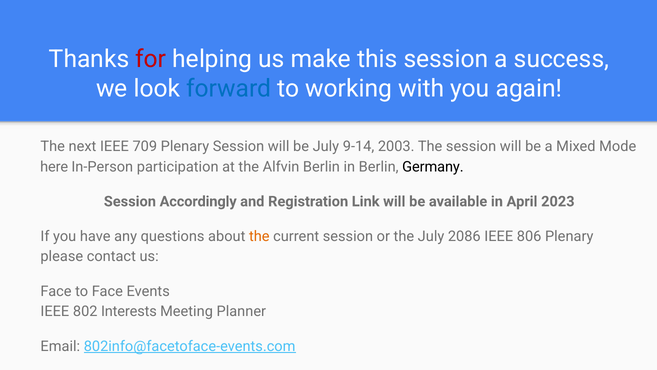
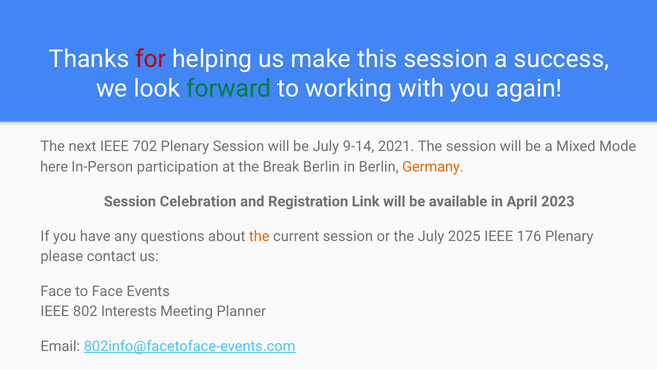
forward colour: blue -> green (229, 89)
709: 709 -> 702 (145, 146)
2003: 2003 -> 2021 (396, 146)
Alfvin: Alfvin -> Break (281, 166)
Germany colour: black -> orange (433, 166)
Accordingly: Accordingly -> Celebration (198, 201)
2086: 2086 -> 2025 (464, 236)
806: 806 -> 176 (529, 236)
